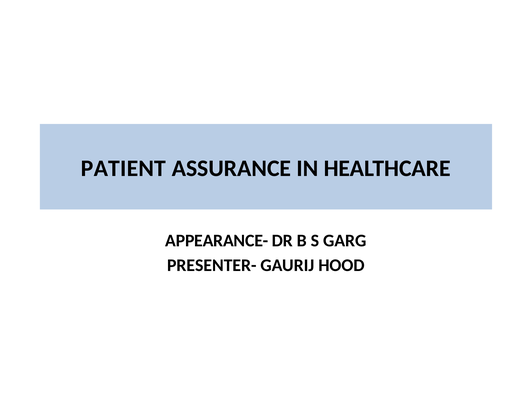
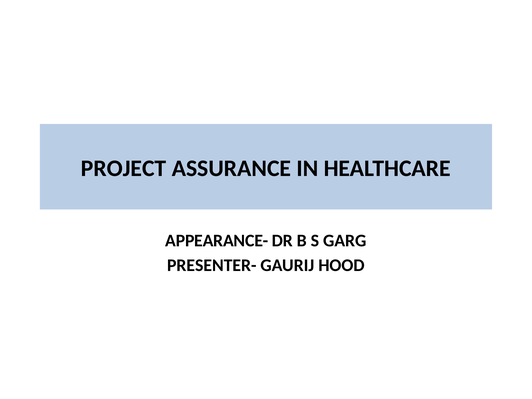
PATIENT: PATIENT -> PROJECT (124, 168)
